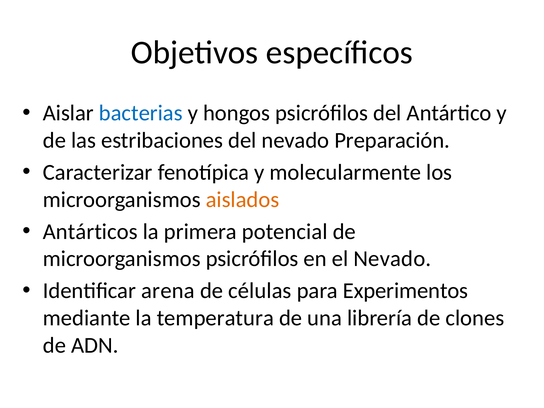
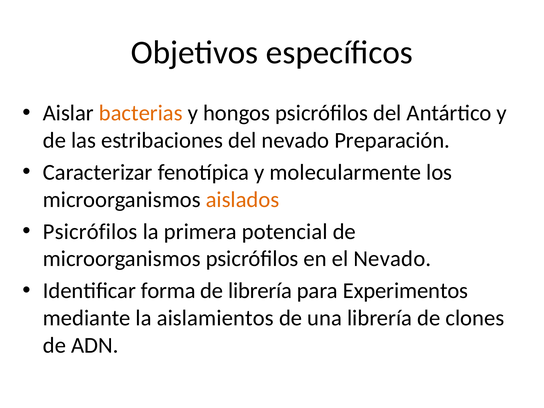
bacterias colour: blue -> orange (141, 113)
Antárticos: Antárticos -> Psicrófilos (90, 232)
arena: arena -> forma (168, 291)
de células: células -> librería (260, 291)
temperatura: temperatura -> aislamientos (215, 318)
